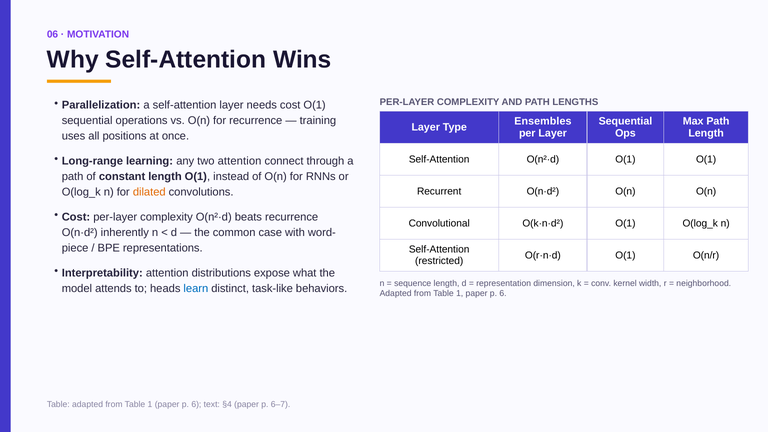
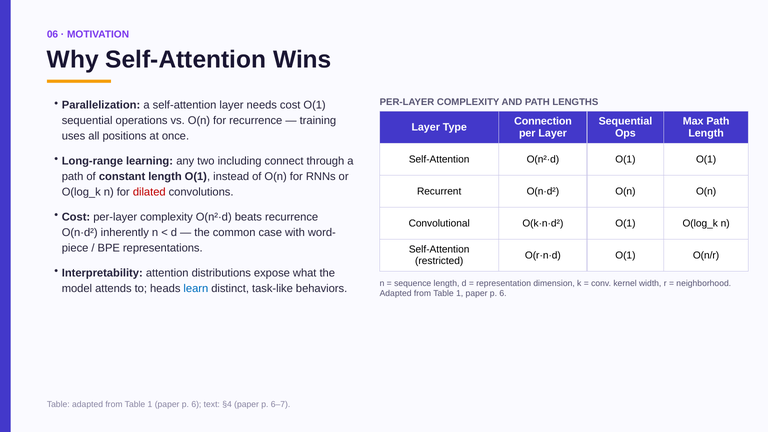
Ensembles: Ensembles -> Connection (543, 121)
two attention: attention -> including (240, 161)
dilated colour: orange -> red (149, 192)
